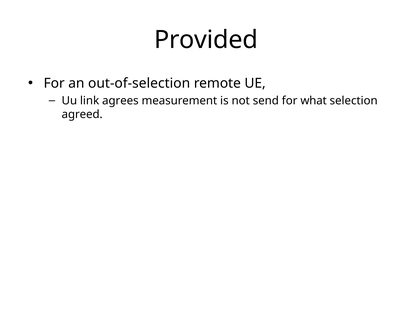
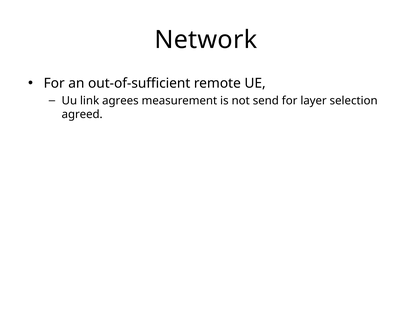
Provided: Provided -> Network (206, 40)
out-of-selection: out-of-selection -> out-of-sufficient (139, 83)
what: what -> layer (314, 101)
